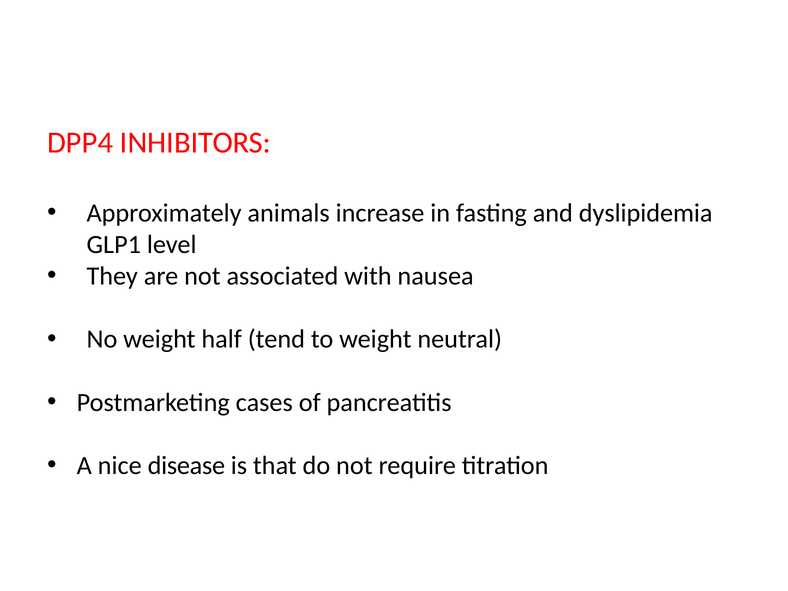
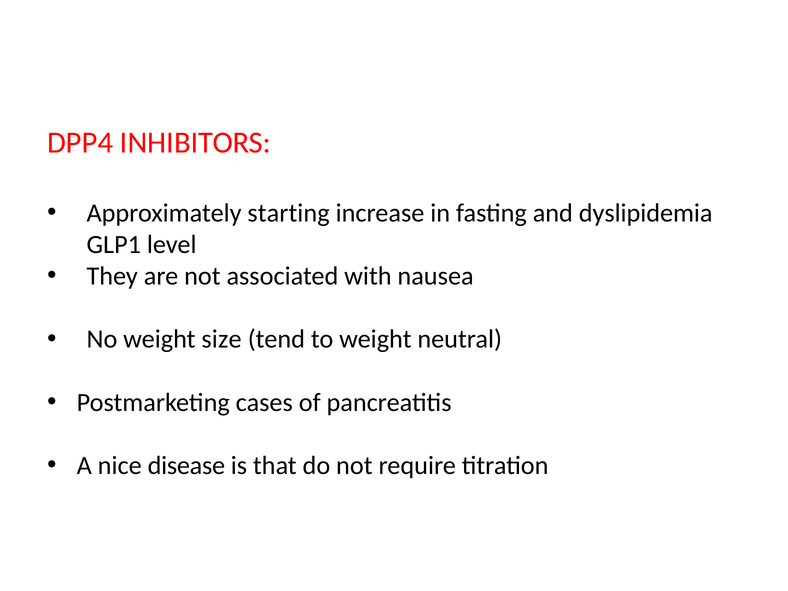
animals: animals -> starting (289, 213)
half: half -> size (222, 339)
